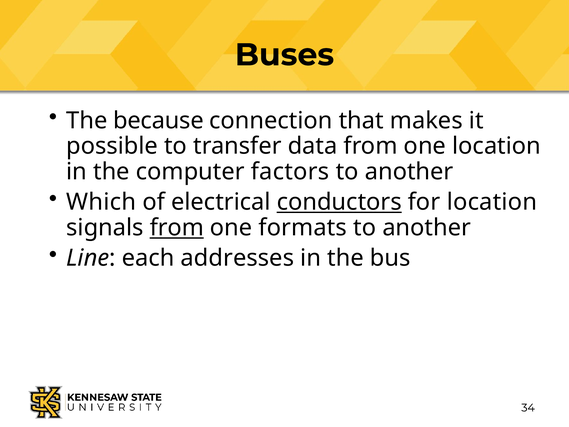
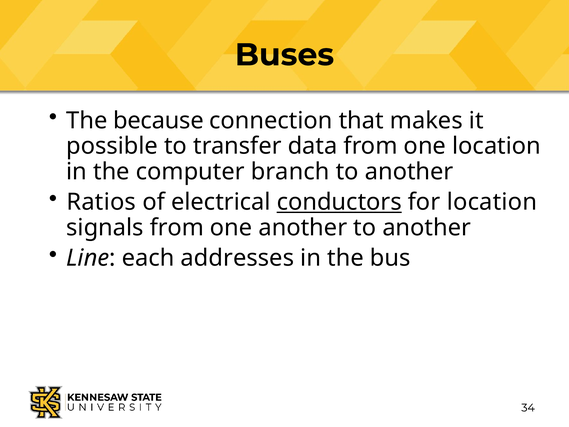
factors: factors -> branch (290, 172)
Which: Which -> Ratios (101, 202)
from underline: present -> none (177, 228)
one formats: formats -> another (303, 228)
